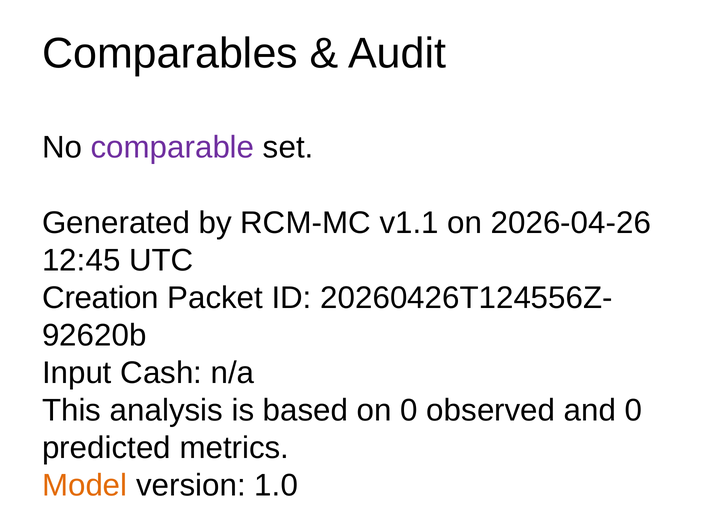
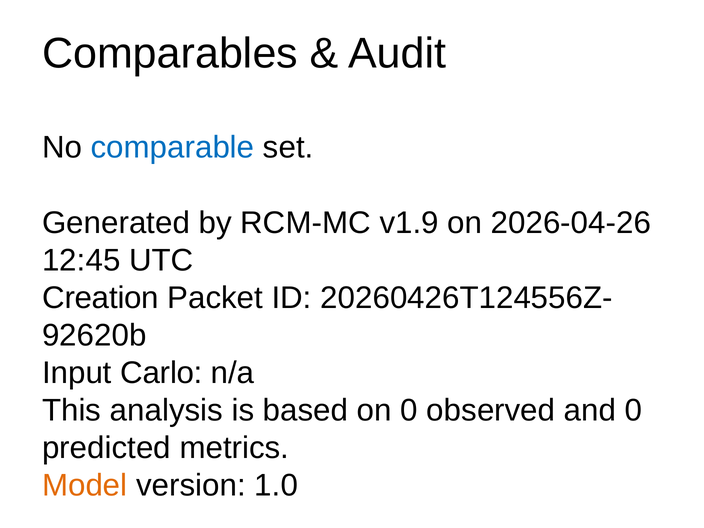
comparable colour: purple -> blue (173, 148)
v1.1: v1.1 -> v1.9 (409, 223)
Cash: Cash -> Carlo (161, 373)
